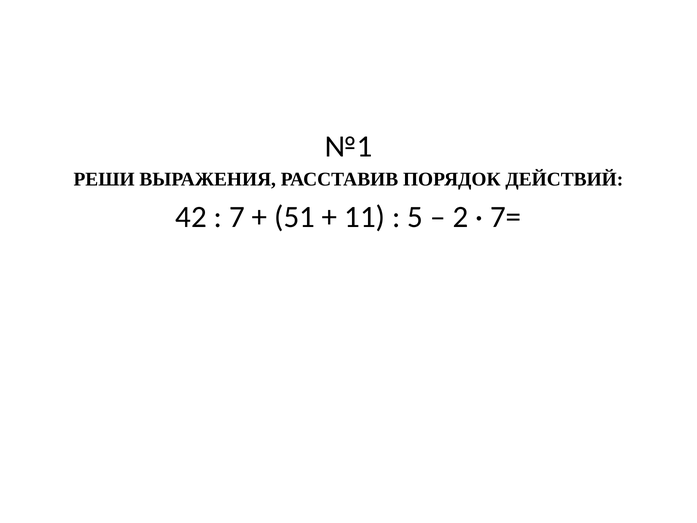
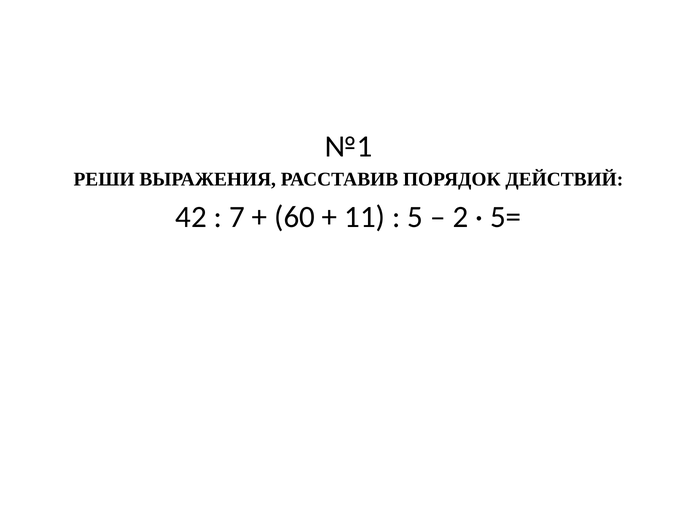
51: 51 -> 60 (295, 217)
7=: 7= -> 5= (506, 217)
